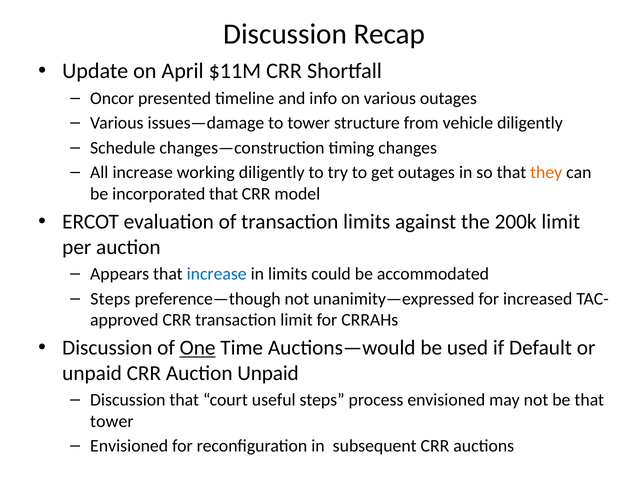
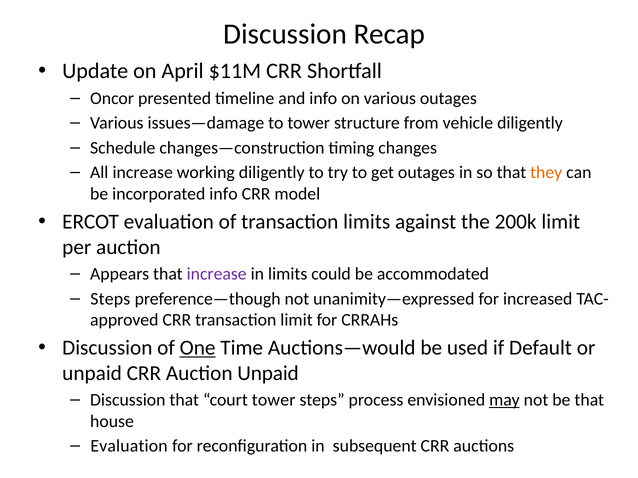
incorporated that: that -> info (223, 194)
increase colour: blue -> purple (217, 274)
court useful: useful -> tower (274, 400)
may underline: none -> present (504, 400)
tower: tower -> house (112, 422)
Envisioned: Envisioned -> Evaluation (129, 446)
